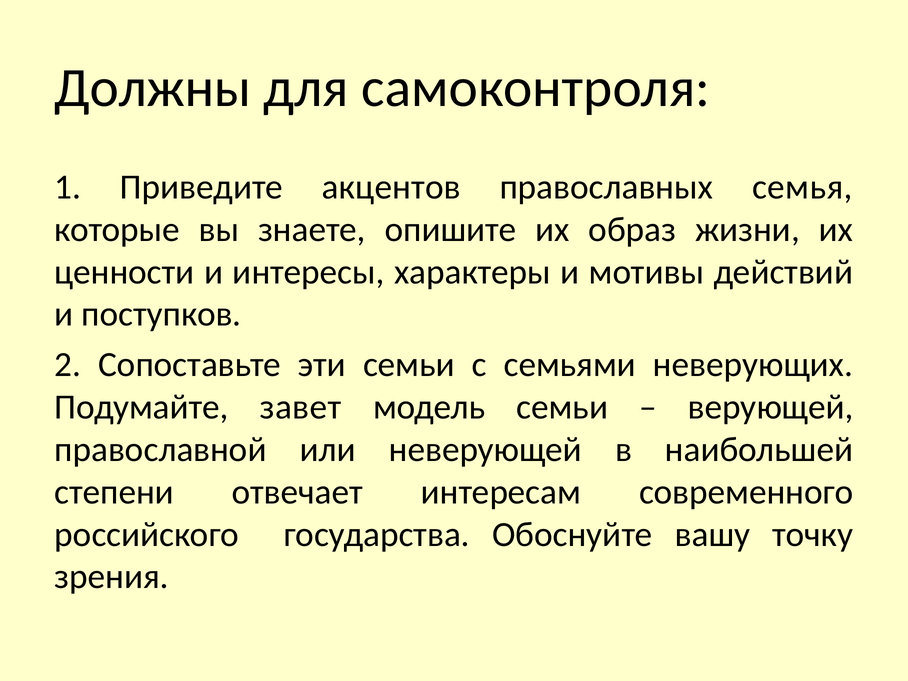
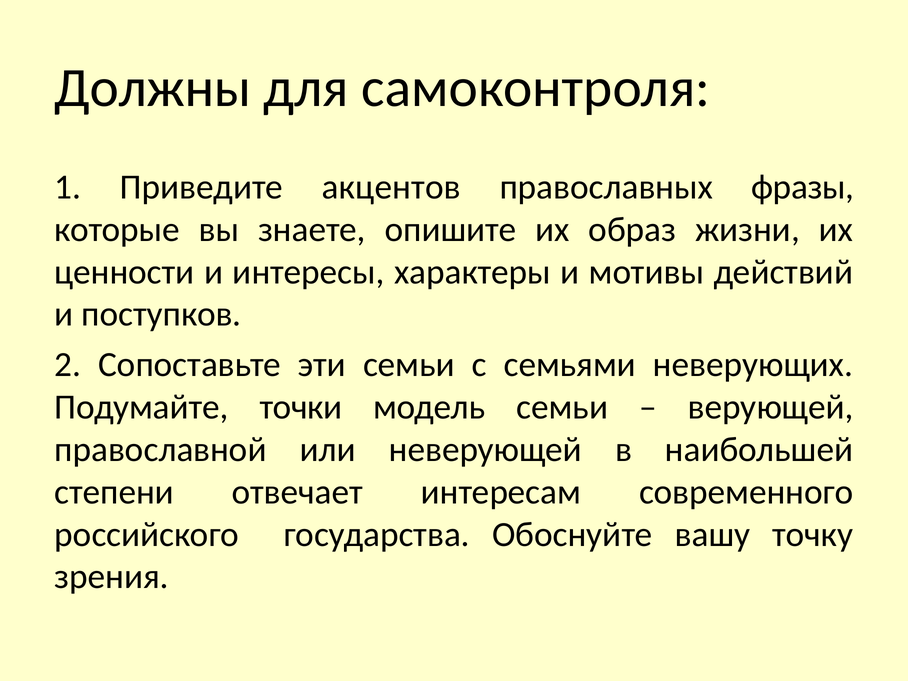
семья: семья -> фразы (803, 187)
завет: завет -> точки (301, 407)
